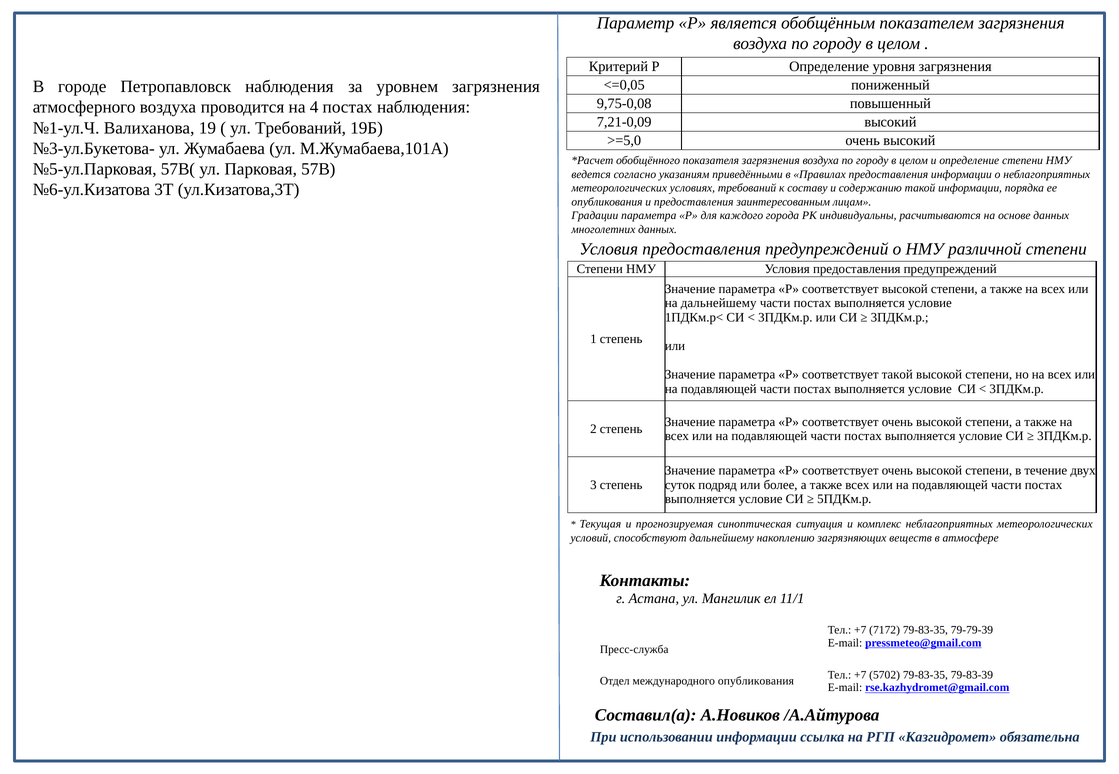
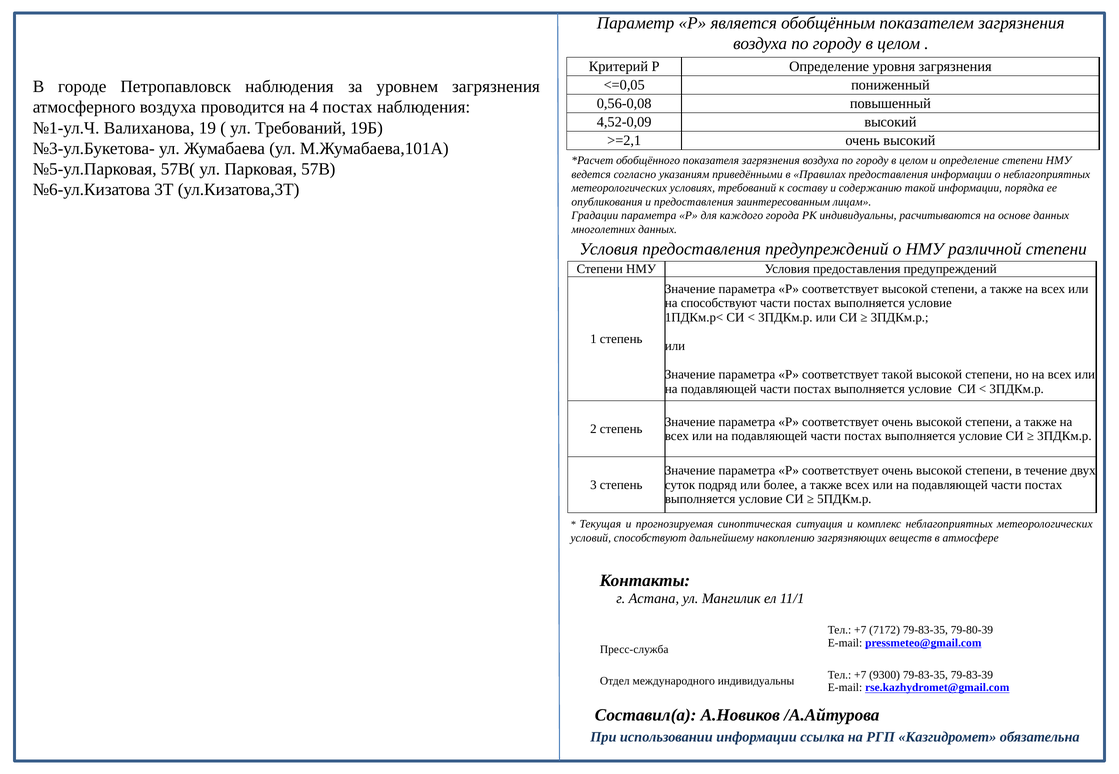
9,75-0,08: 9,75-0,08 -> 0,56-0,08 (624, 103)
7,21-0,09: 7,21-0,09 -> 4,52-0,09 (624, 122)
>=5,0: >=5,0 -> >=2,1 (624, 140)
на дальнейшему: дальнейшему -> способствуют (719, 303)
79-79-39: 79-79-39 -> 79-80-39 (972, 631)
5702: 5702 -> 9300 (885, 675)
международного опубликования: опубликования -> индивидуальны (756, 682)
